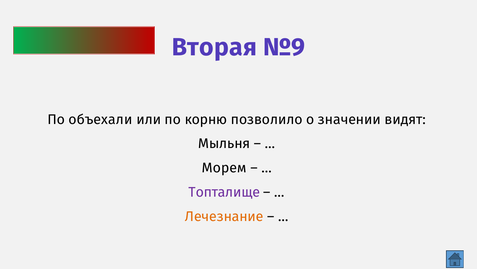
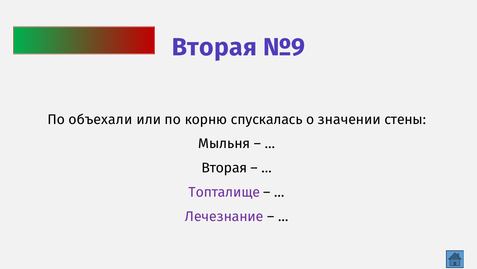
позволило: позволило -> спускалась (267, 119)
видят: видят -> стены (405, 119)
Морем: Морем -> Вторая (224, 168)
Лечезнание colour: orange -> purple (224, 216)
